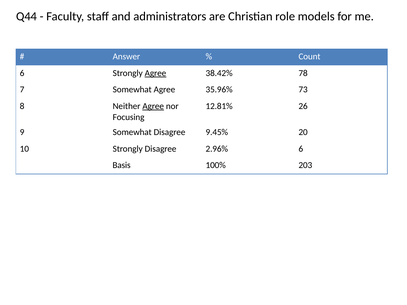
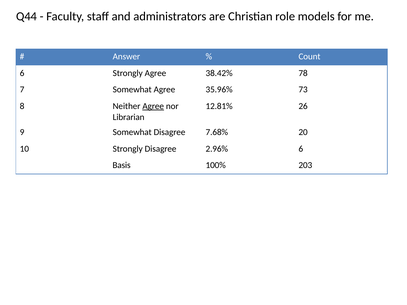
Agree underline: present -> none (155, 73)
Focusing: Focusing -> Librarian (129, 117)
9.45%: 9.45% -> 7.68% (217, 132)
